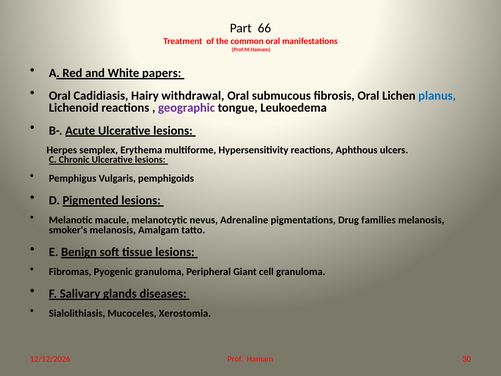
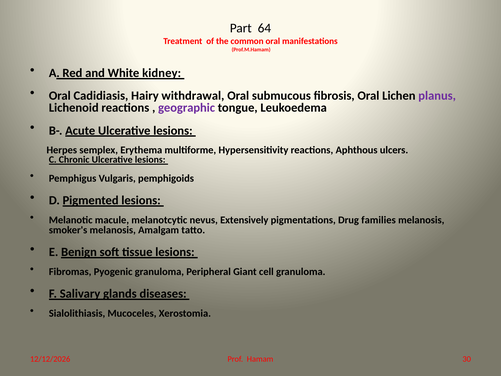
66: 66 -> 64 (264, 28)
papers: papers -> kidney (162, 73)
planus colour: blue -> purple (437, 96)
Adrenaline: Adrenaline -> Extensively (244, 220)
